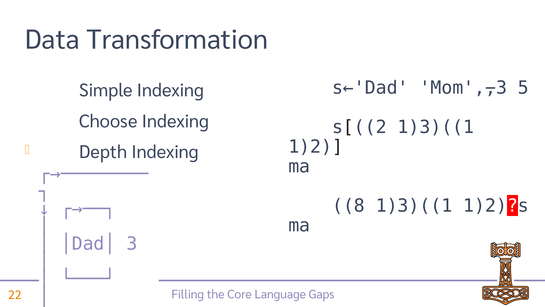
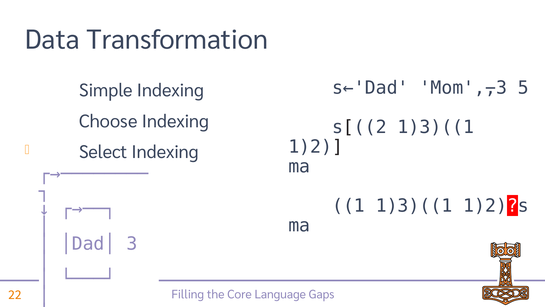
Depth: Depth -> Select (103, 152)
8: 8 -> 1 (348, 206)
